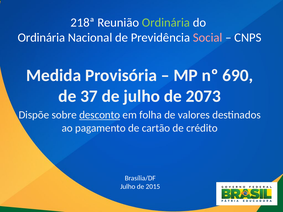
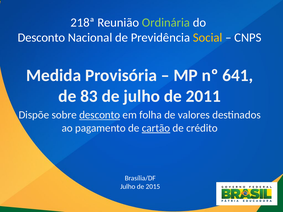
Ordinária: Ordinária -> Desconto (41, 38)
Social colour: pink -> yellow (208, 38)
690: 690 -> 641 (238, 76)
37: 37 -> 83 (89, 96)
2073: 2073 -> 2011 (203, 96)
cartão underline: none -> present (156, 128)
